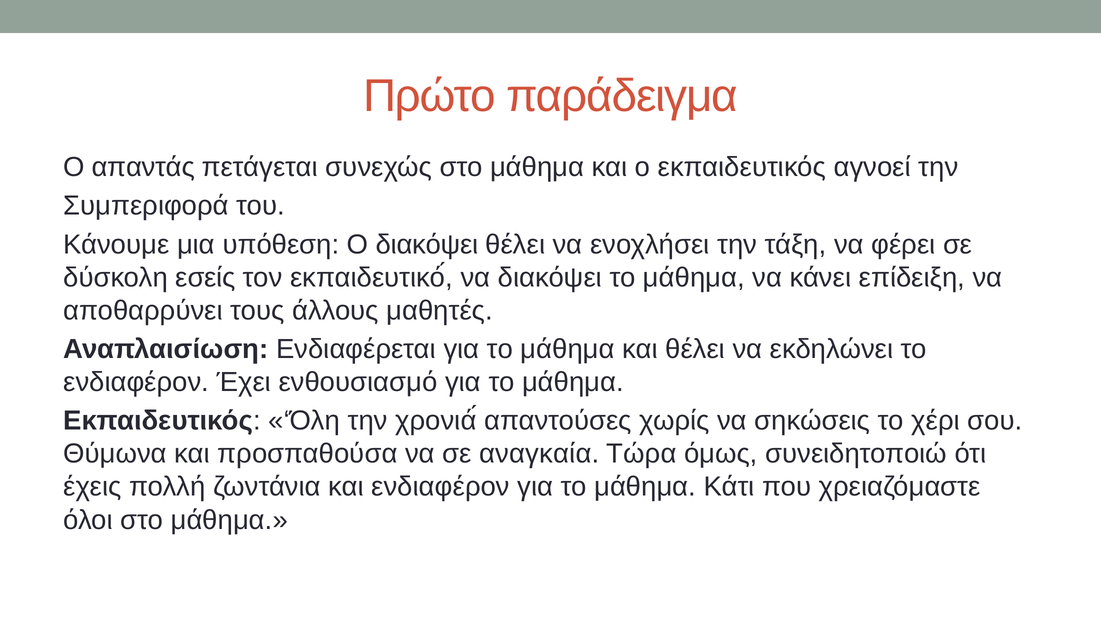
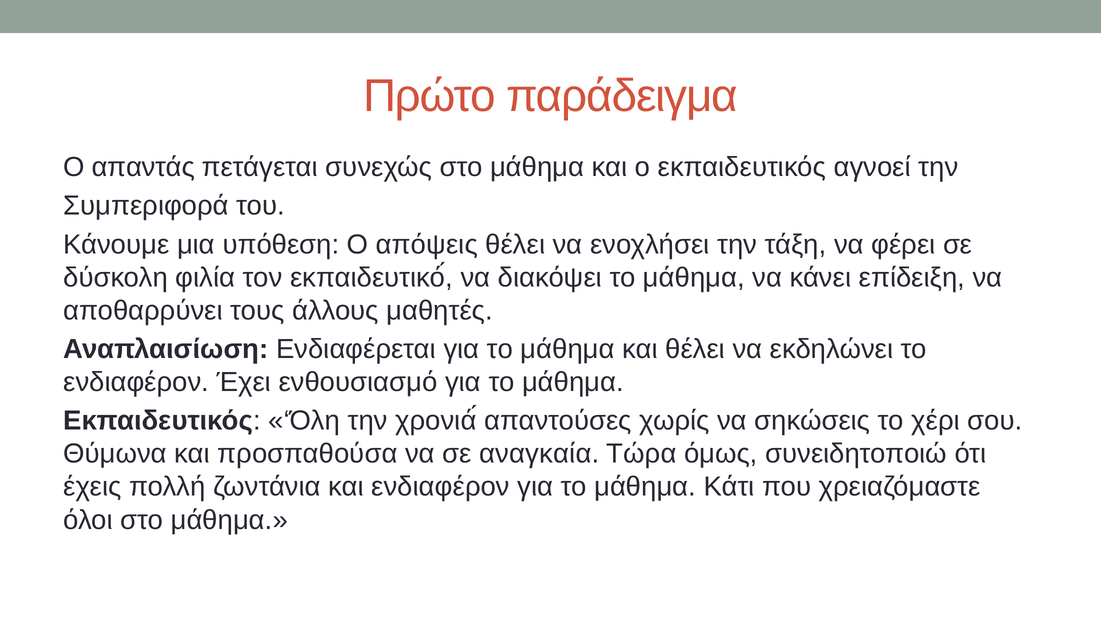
Ο διακόψει: διακόψει -> απόψεις (427, 244)
εσείς: εσείς -> φιλία (205, 277)
